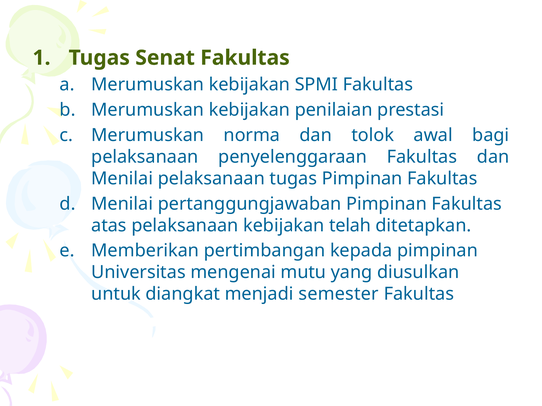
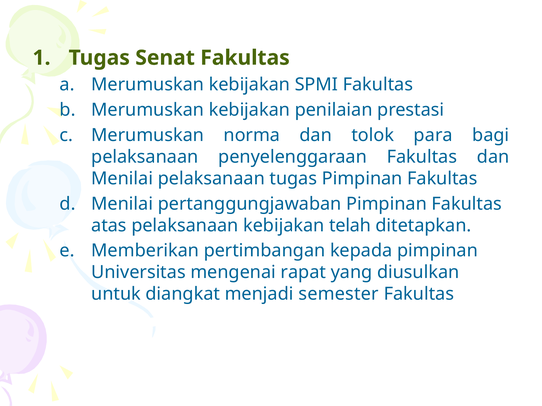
awal: awal -> para (433, 135)
mutu: mutu -> rapat (303, 273)
